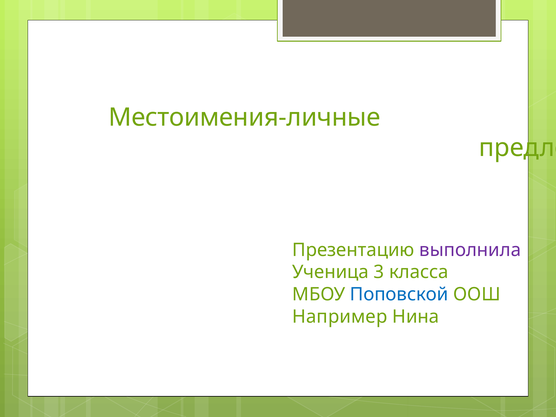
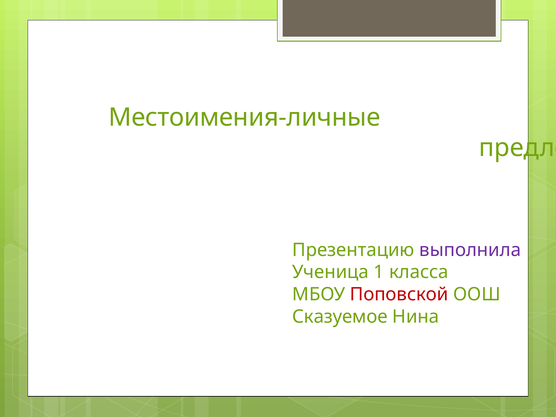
3: 3 -> 1 (379, 272)
Поповской colour: blue -> red (399, 294)
Например: Например -> Сказуемое (340, 317)
